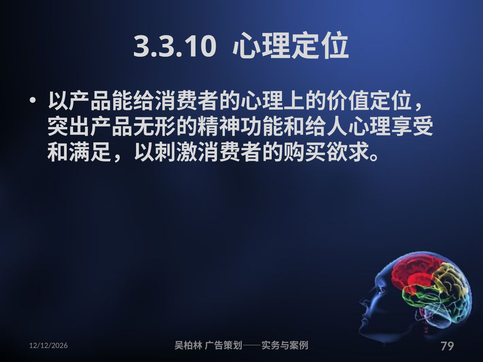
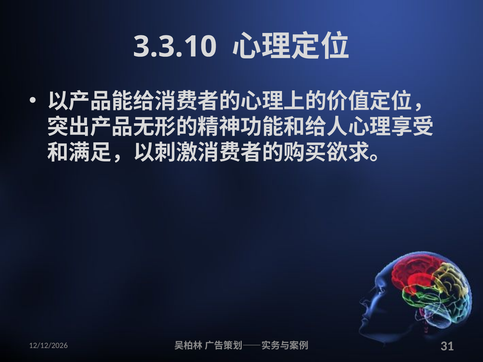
79: 79 -> 31 (447, 346)
